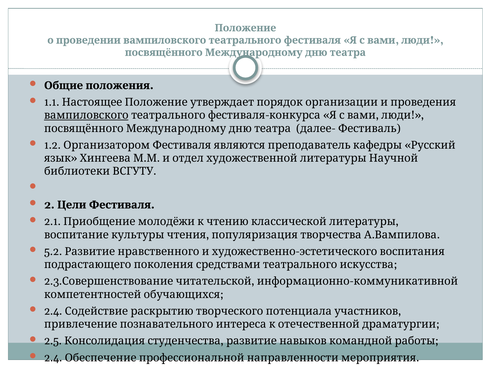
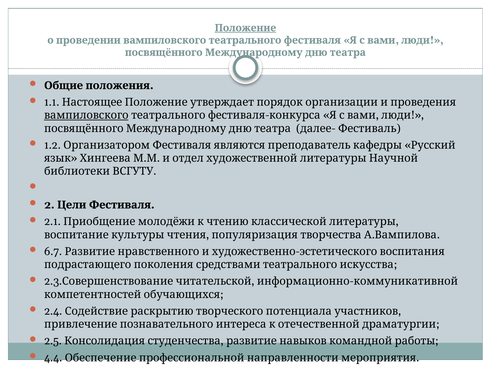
Положение underline: none -> present (245, 28)
5.2: 5.2 -> 6.7 (53, 252)
2.4: 2.4 -> 4.4 (53, 358)
